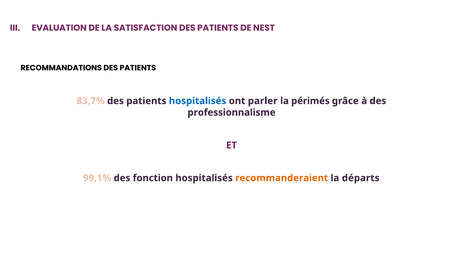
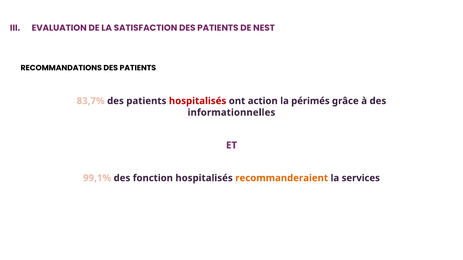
hospitalisés colour: blue -> red (198, 101)
parler: parler -> action (263, 101)
professionnalisme: professionnalisme -> informationnelles (231, 113)
départs: départs -> services (361, 178)
